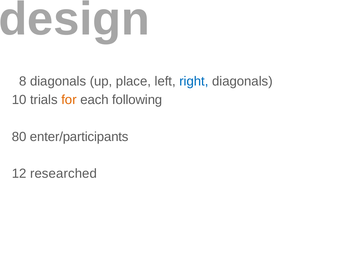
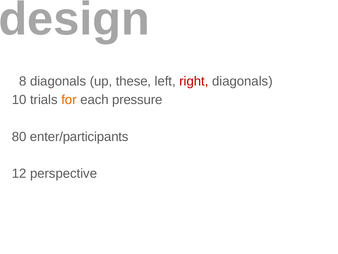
place: place -> these (134, 81)
right colour: blue -> red (194, 81)
following: following -> pressure (137, 100)
researched: researched -> perspective (64, 173)
